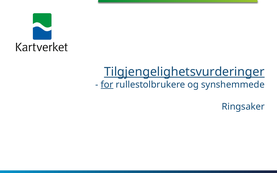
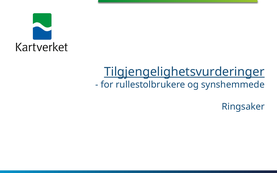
for underline: present -> none (107, 85)
